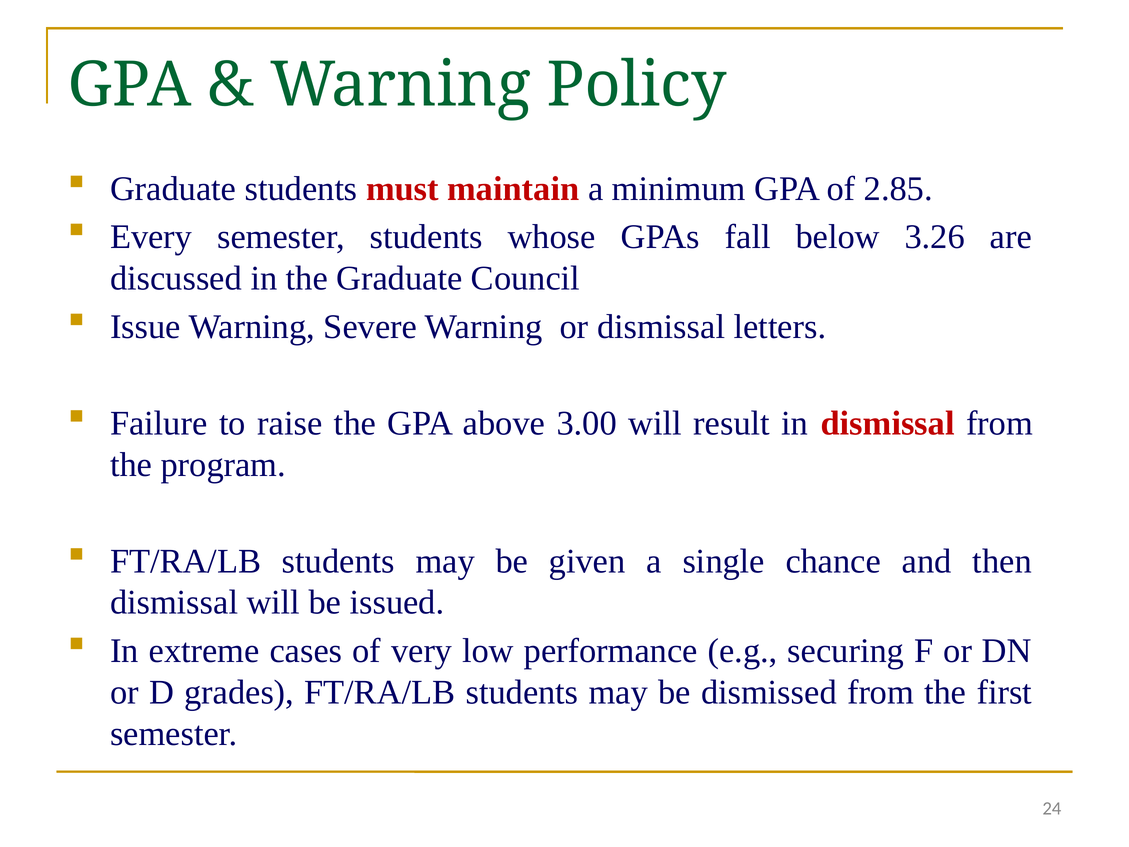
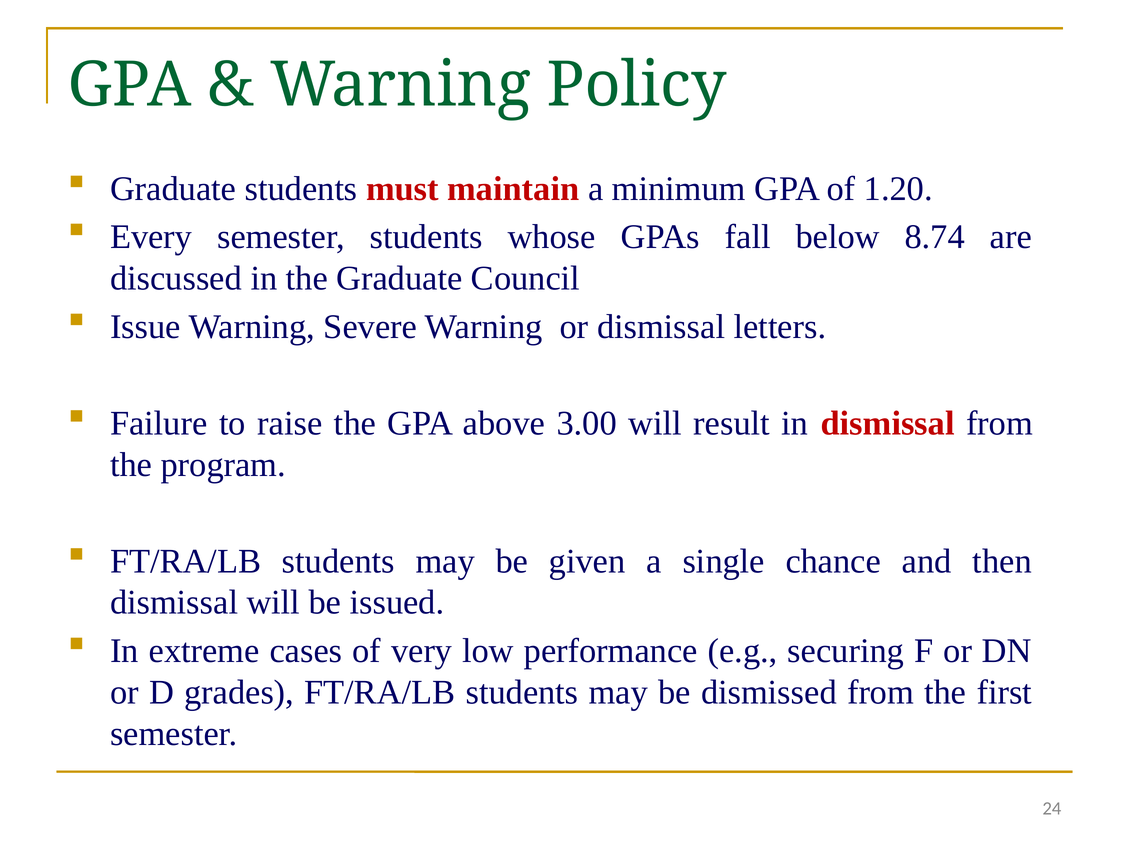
2.85: 2.85 -> 1.20 (898, 189)
3.26: 3.26 -> 8.74 (935, 237)
